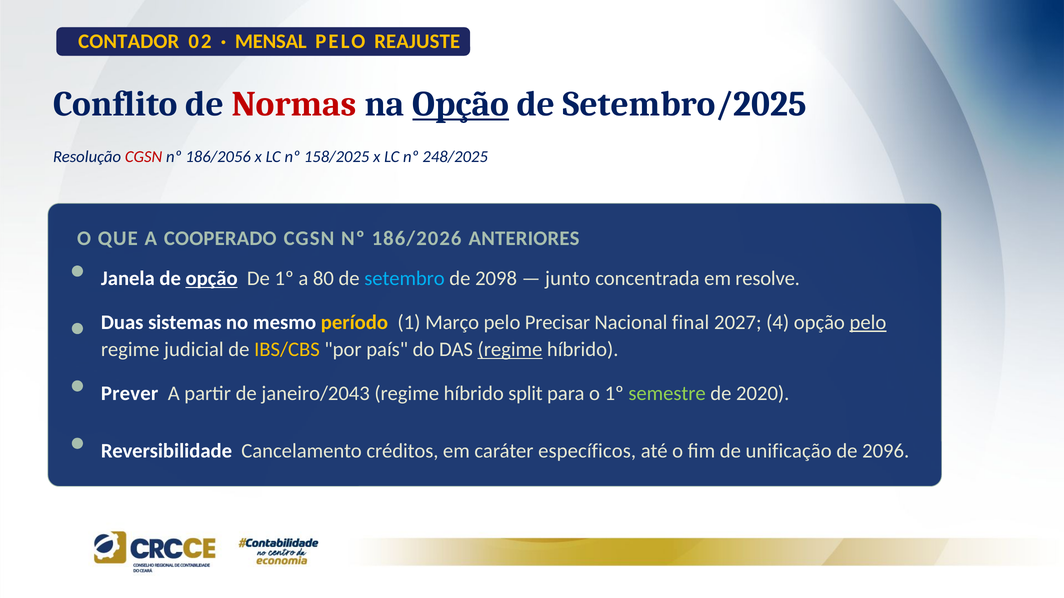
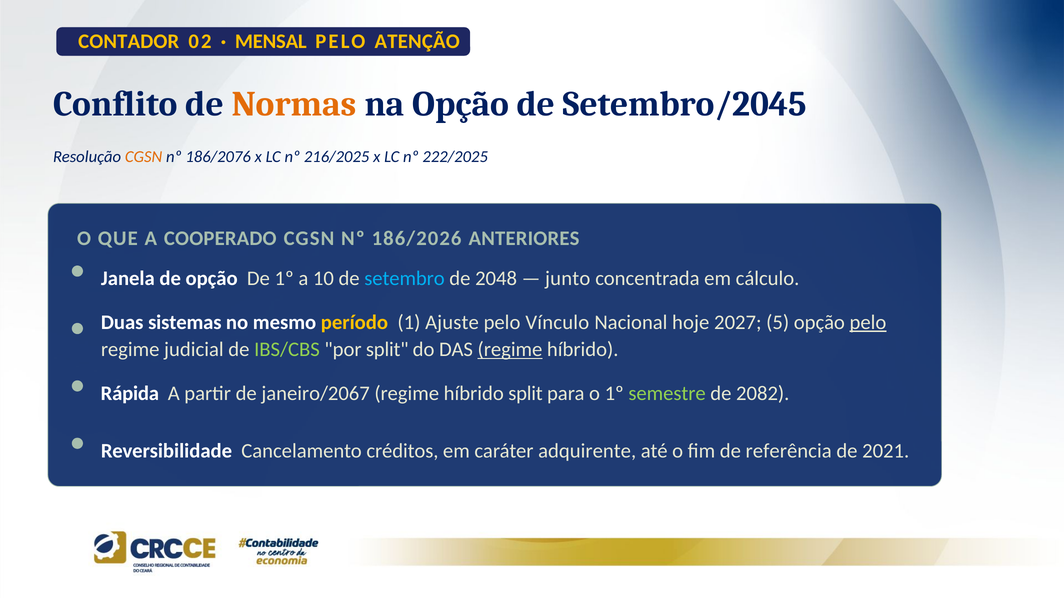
REAJUSTE: REAJUSTE -> ATENÇÃO (417, 42)
Normas colour: red -> orange (294, 104)
Opção underline: present -> none (461, 104)
Setembro/2025: Setembro/2025 -> Setembro/2045 (685, 104)
CGSN colour: red -> orange (144, 157)
186/2056: 186/2056 -> 186/2076 (218, 157)
158/2025: 158/2025 -> 216/2025 (337, 157)
248/2025: 248/2025 -> 222/2025 (455, 157)
opção underline: present -> none (212, 279)
80: 80 -> 10 (323, 279)
2098: 2098 -> 2048 (496, 279)
resolve: resolve -> cálculo (768, 279)
Março: Março -> Ajuste (452, 323)
Precisar: Precisar -> Vínculo (557, 323)
final: final -> hoje (691, 323)
4: 4 -> 5 (778, 323)
IBS/CBS colour: yellow -> light green (287, 350)
por país: país -> split (387, 350)
Prever: Prever -> Rápida (130, 394)
janeiro/2043: janeiro/2043 -> janeiro/2067 (316, 394)
2020: 2020 -> 2082 (763, 394)
específicos: específicos -> adquirente (587, 451)
unificação: unificação -> referência (789, 451)
2096: 2096 -> 2021 (886, 451)
